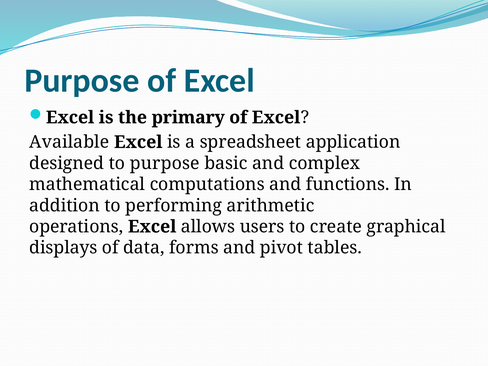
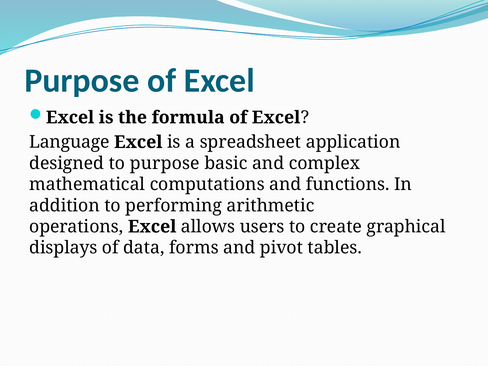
primary: primary -> formula (188, 117)
Available: Available -> Language (69, 142)
